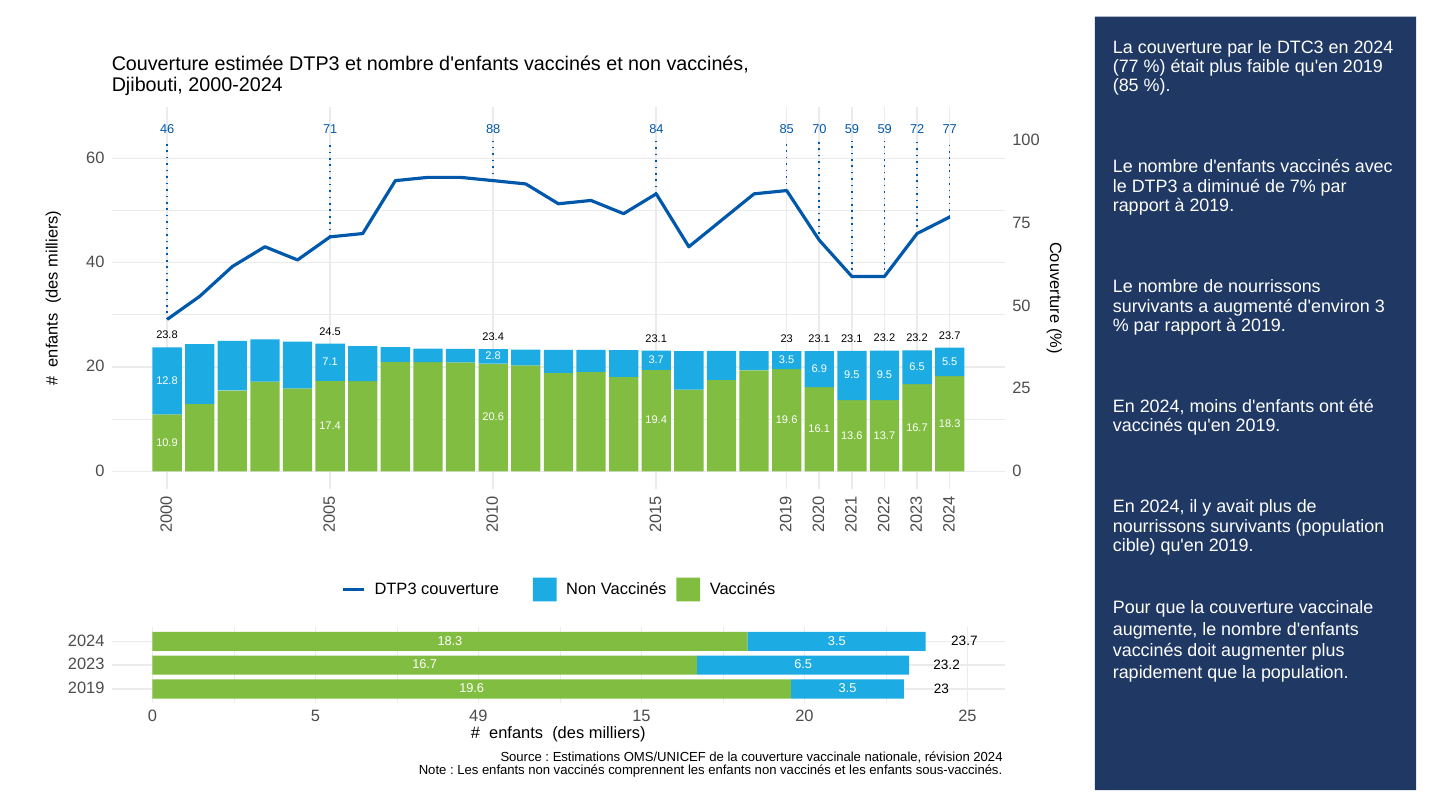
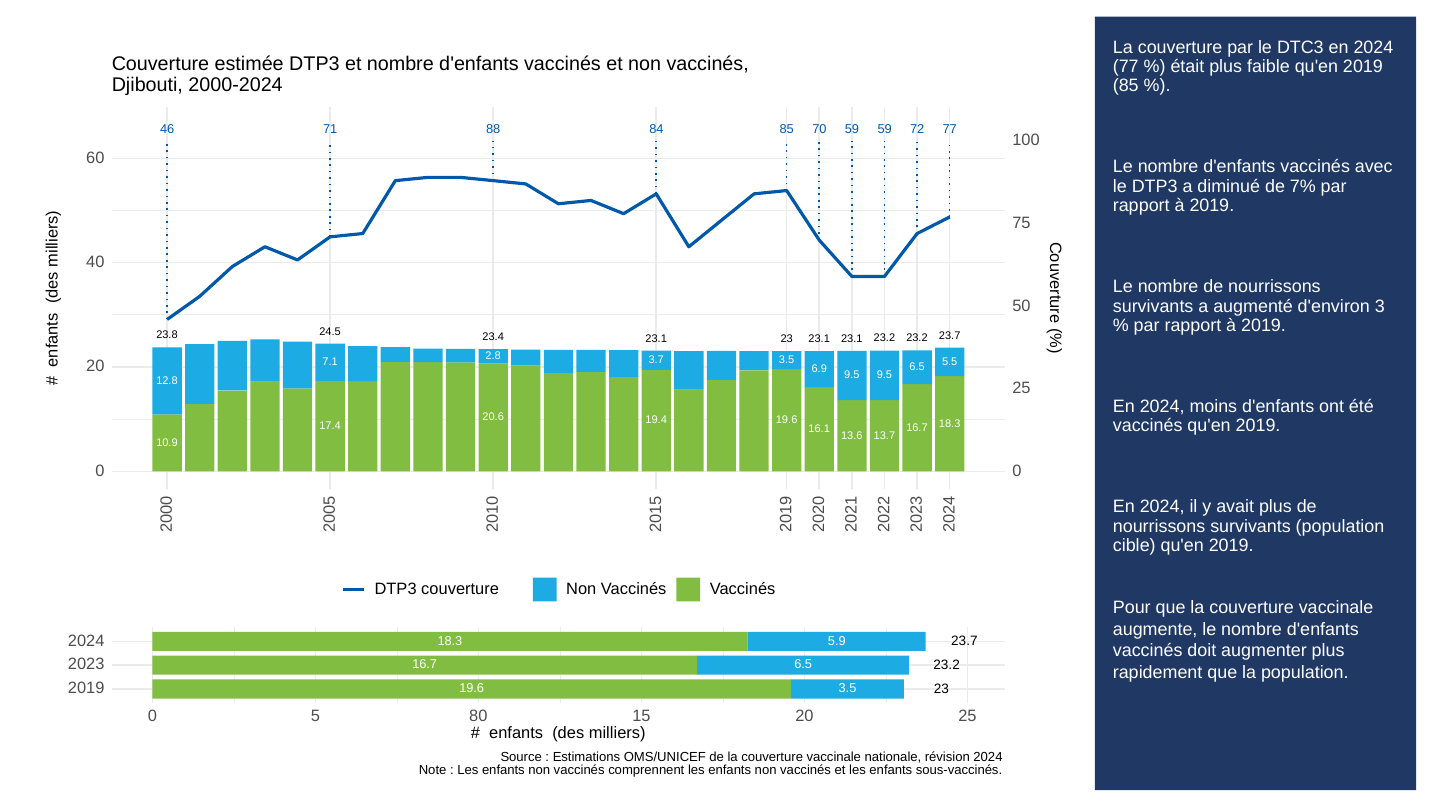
18.3 3.5: 3.5 -> 5.9 (837, 641)
49: 49 -> 80 (478, 716)
